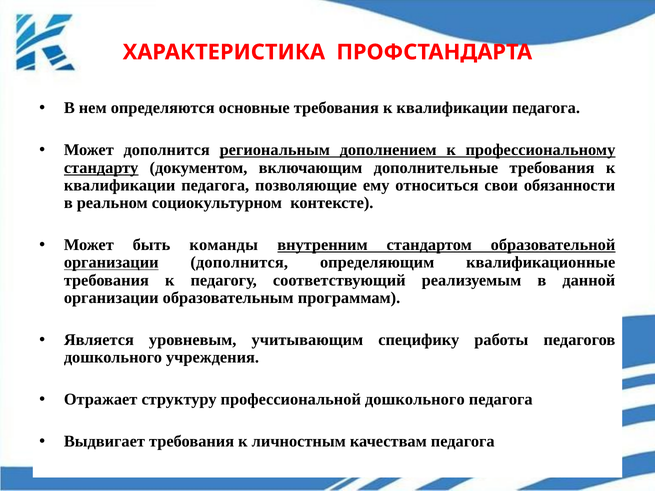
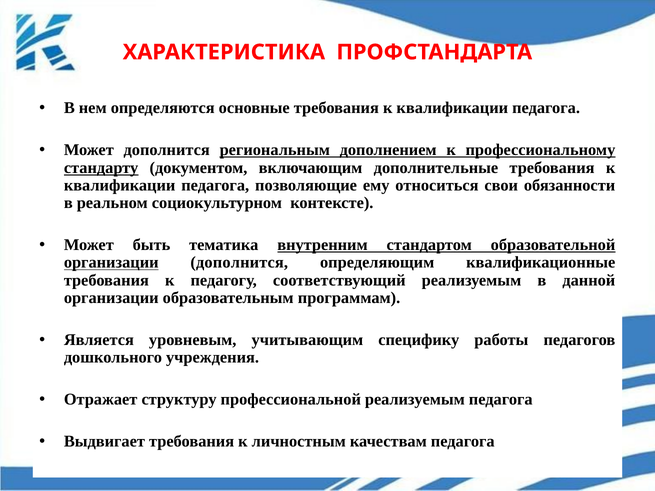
команды: команды -> тематика (224, 245)
профессиональной дошкольного: дошкольного -> реализуемым (415, 400)
